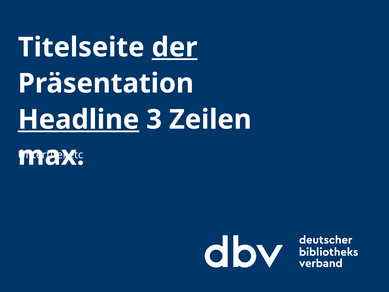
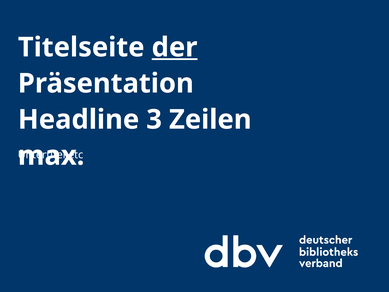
Headline underline: present -> none (79, 119)
